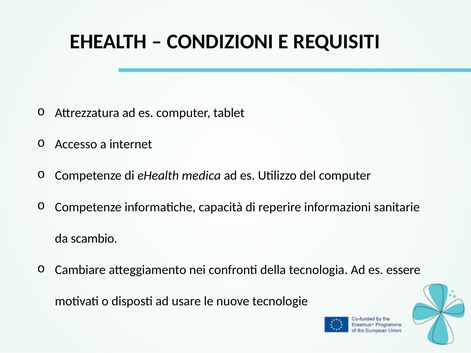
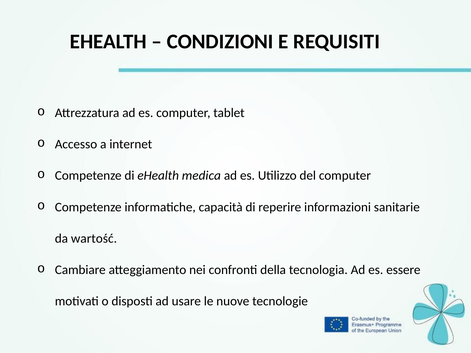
scambio: scambio -> wartość (94, 239)
